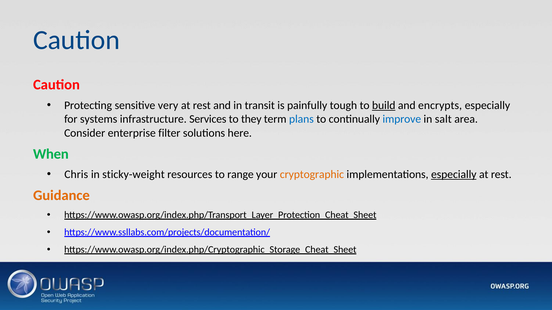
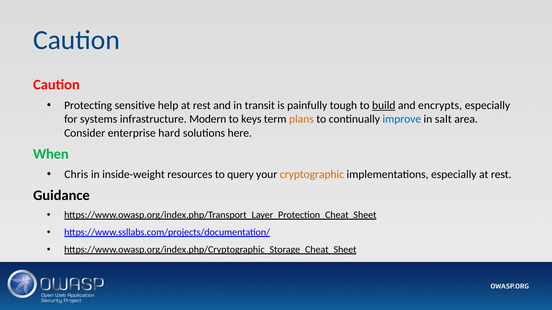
very: very -> help (168, 106)
Services: Services -> Modern (208, 119)
they: they -> keys (251, 119)
plans colour: blue -> orange (301, 119)
filter: filter -> hard (169, 133)
sticky-weight: sticky-weight -> inside-weight (134, 175)
range: range -> query (241, 175)
especially underline: present -> none (454, 175)
Guidance colour: orange -> black (61, 196)
